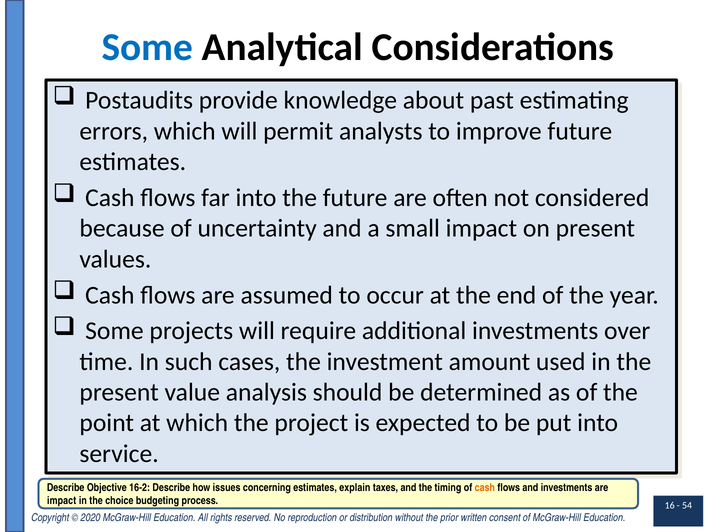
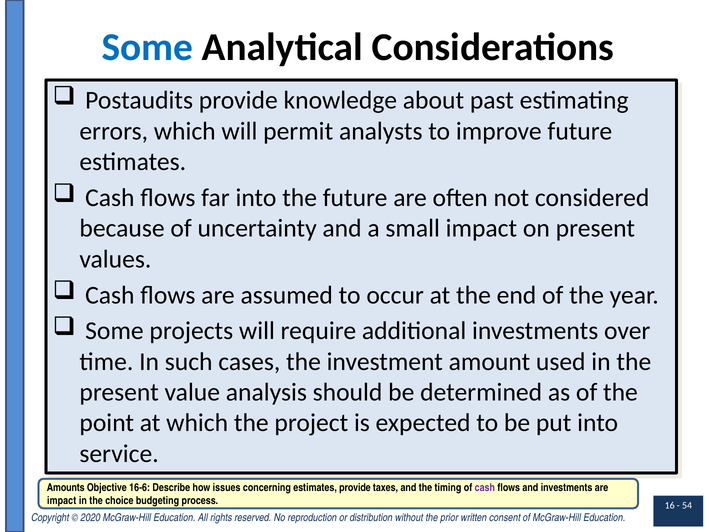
Describe: Describe -> Amounts (66, 488)
16-2: 16-2 -> 16-6 (140, 488)
estimates explain: explain -> provide (355, 488)
cash colour: orange -> purple (485, 488)
